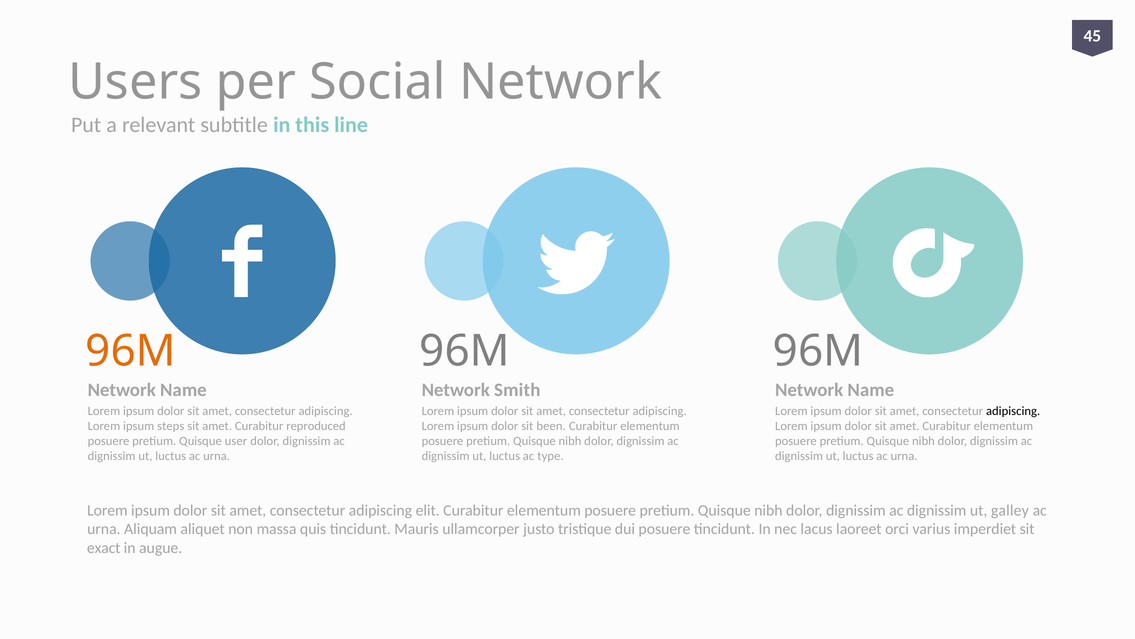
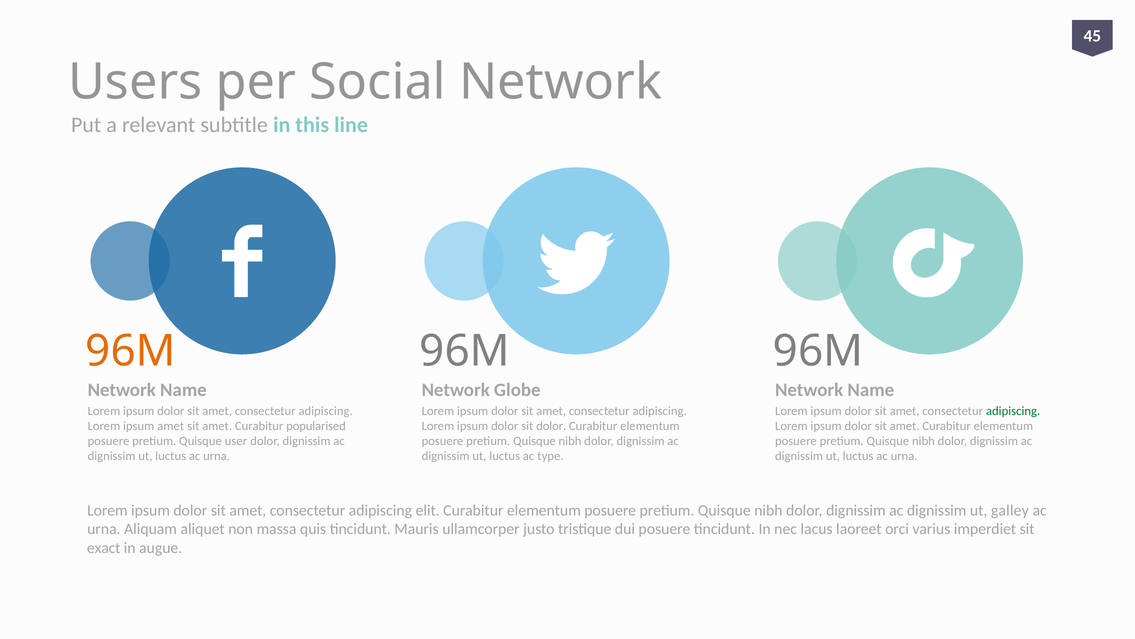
Smith: Smith -> Globe (517, 390)
adipiscing colour: black -> green (1013, 411)
ipsum steps: steps -> amet (171, 426)
reproduced: reproduced -> popularised (316, 426)
sit been: been -> dolor (551, 426)
